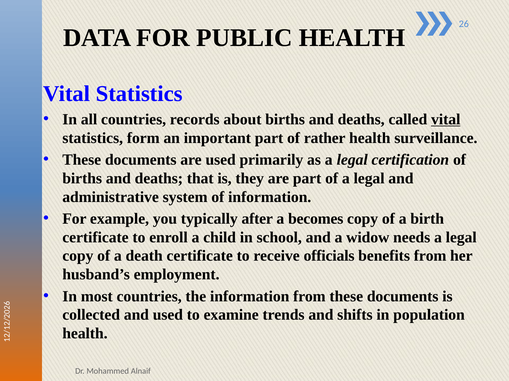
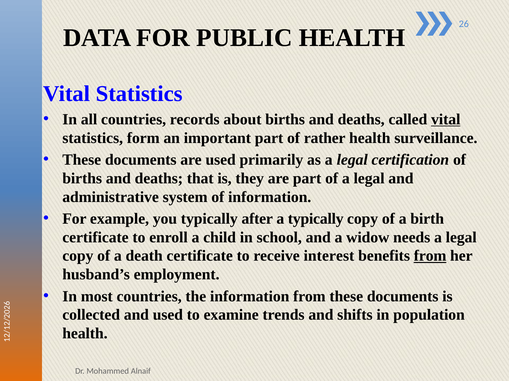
a becomes: becomes -> typically (316, 219)
officials: officials -> interest (329, 256)
from underline: none -> present (430, 256)
